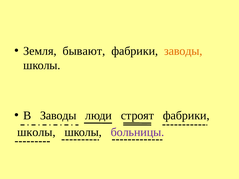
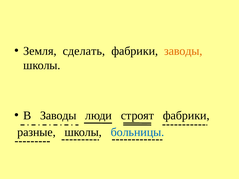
бывают: бывают -> сделать (84, 51)
школы: школы -> разные (36, 132)
больницы colour: purple -> blue (137, 132)
